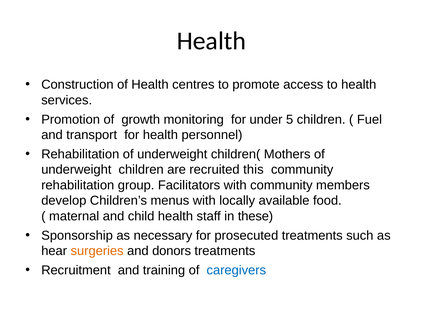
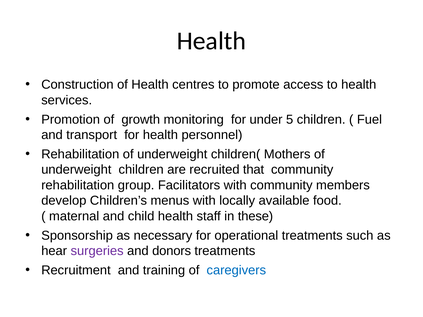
this: this -> that (254, 170)
prosecuted: prosecuted -> operational (246, 236)
surgeries colour: orange -> purple (97, 251)
